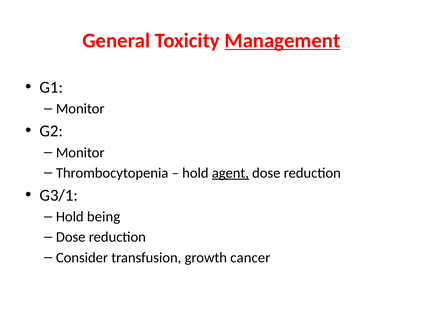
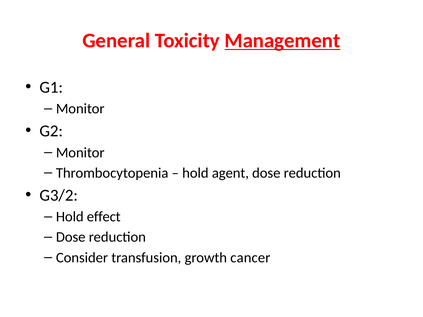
agent underline: present -> none (230, 173)
G3/1: G3/1 -> G3/2 (59, 195)
being: being -> effect (104, 217)
